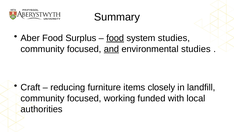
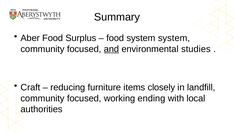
food underline: present -> none (115, 38)
system studies: studies -> system (174, 38)
funded: funded -> ending (152, 98)
